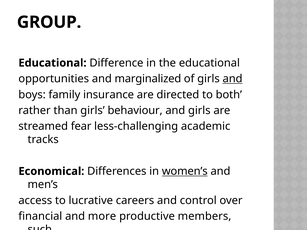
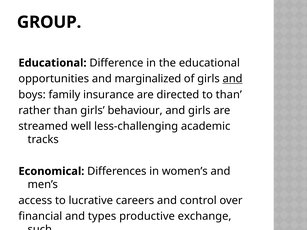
to both: both -> than (229, 95)
fear: fear -> well (81, 126)
women’s underline: present -> none (185, 171)
more: more -> types (102, 216)
members: members -> exchange (205, 216)
